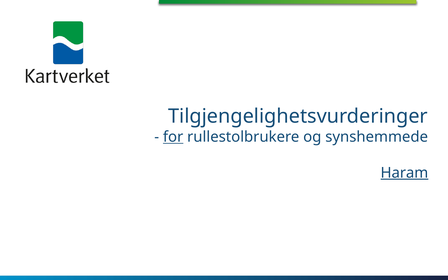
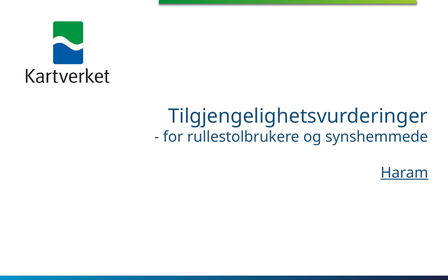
for underline: present -> none (173, 137)
